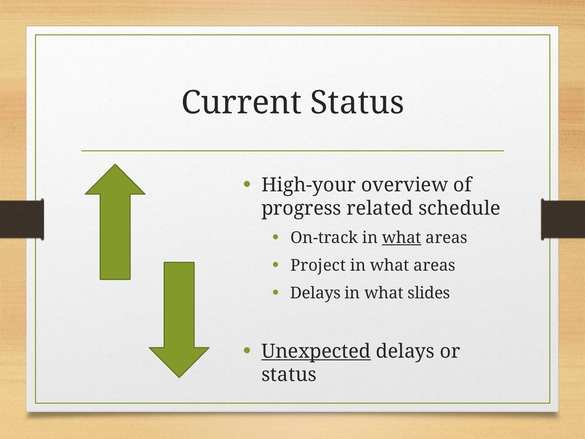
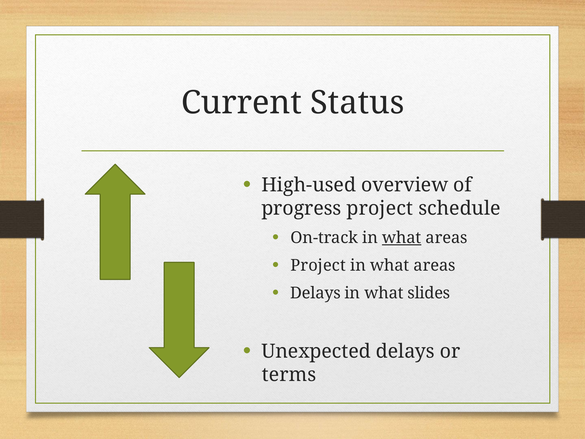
High-your: High-your -> High-used (309, 185)
progress related: related -> project (380, 208)
Unexpected underline: present -> none (316, 351)
status: status -> terms (289, 375)
